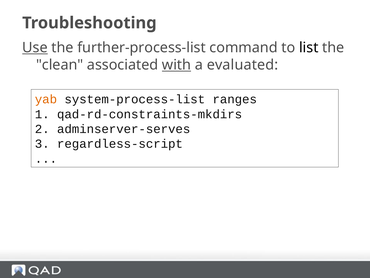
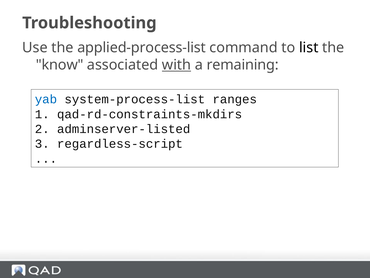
Use underline: present -> none (35, 48)
further-process-list: further-process-list -> applied-process-list (142, 48)
clean: clean -> know (60, 65)
evaluated: evaluated -> remaining (243, 65)
yab colour: orange -> blue (46, 99)
adminserver-serves: adminserver-serves -> adminserver-listed (124, 129)
